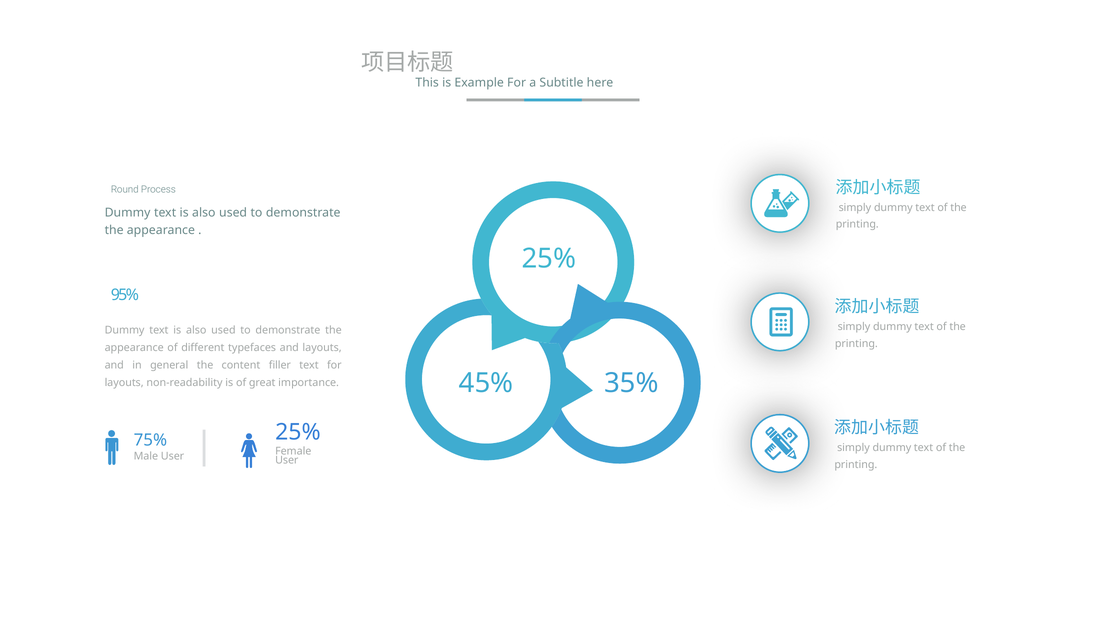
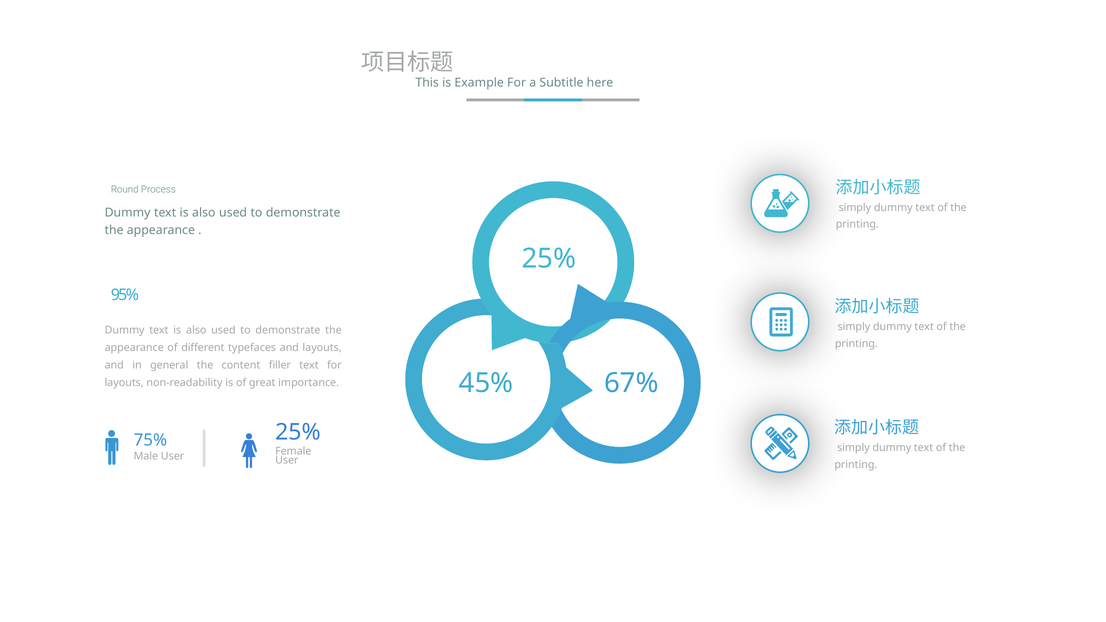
35%: 35% -> 67% (631, 383)
